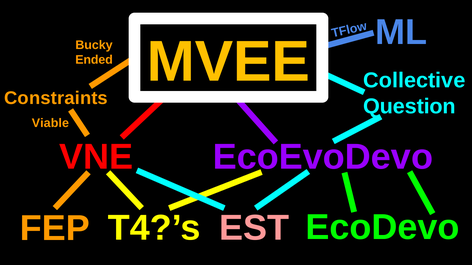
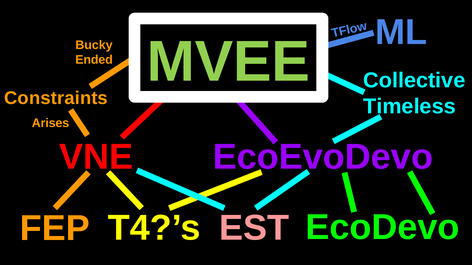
MVEE colour: yellow -> light green (228, 62)
Question: Question -> Timeless (409, 107)
Viable: Viable -> Arises (50, 123)
